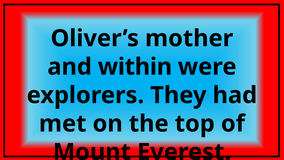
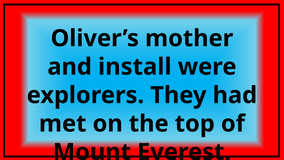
within: within -> install (135, 67)
